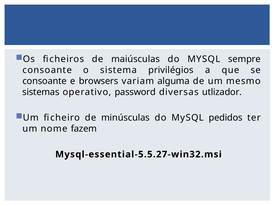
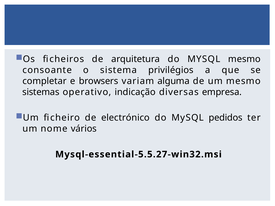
maiúsculas: maiúsculas -> arquitetura (136, 59)
MYSQL sempre: sempre -> mesmo (244, 59)
consoante: consoante -> completar (45, 81)
password: password -> indicação (135, 92)
utlizador: utlizador -> empresa (222, 92)
minúsculas: minúsculas -> electrónico (125, 118)
fazem: fazem -> vários (84, 129)
